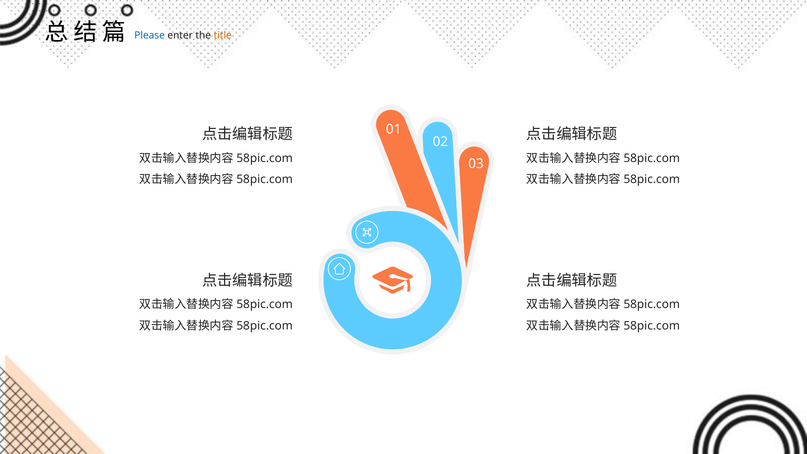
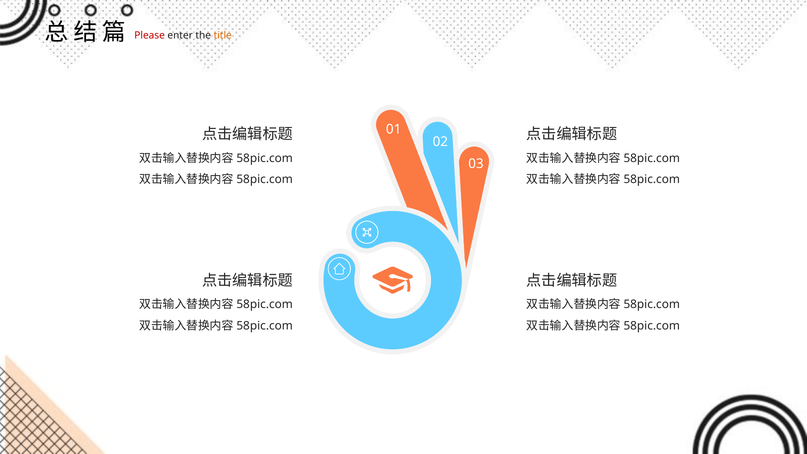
Please colour: blue -> red (150, 36)
